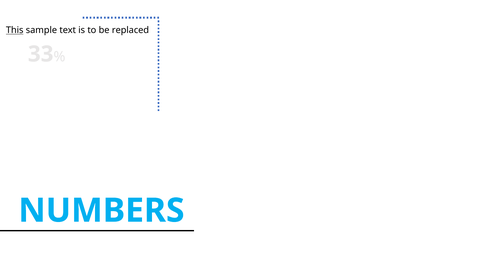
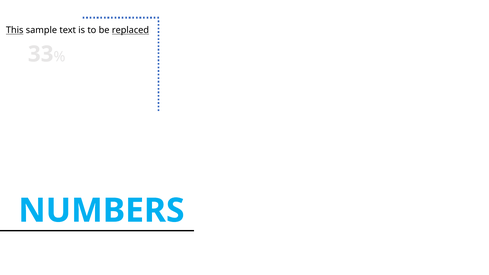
replaced underline: none -> present (130, 30)
